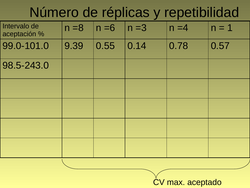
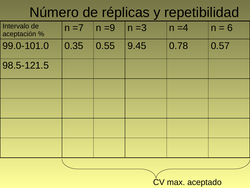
=8: =8 -> =7 (78, 28)
=6: =6 -> =9 (110, 28)
1: 1 -> 6 (230, 28)
9.39: 9.39 -> 0.35 (74, 46)
0.14: 0.14 -> 9.45 (137, 46)
98.5-243.0: 98.5-243.0 -> 98.5-121.5 (26, 65)
